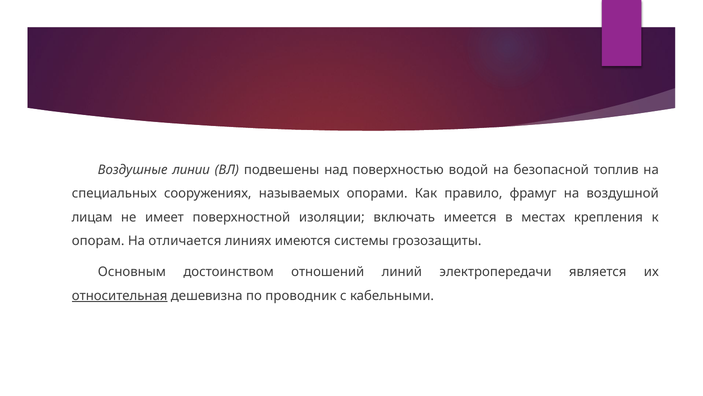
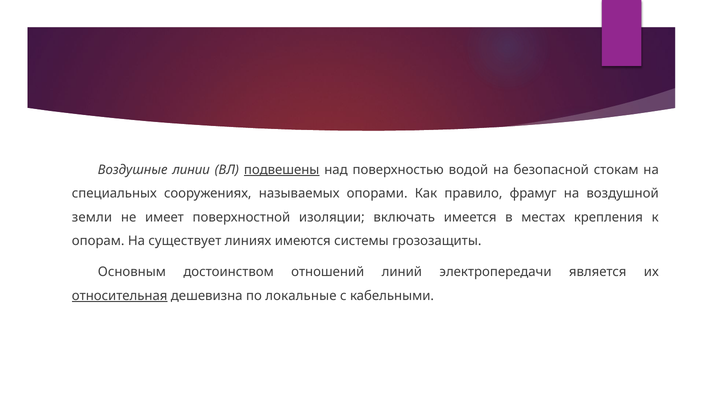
подвешены underline: none -> present (282, 169)
топлив: топлив -> стокам (616, 169)
лицам: лицам -> земли (92, 217)
отличается: отличается -> существует (185, 241)
проводник: проводник -> локальные (301, 295)
